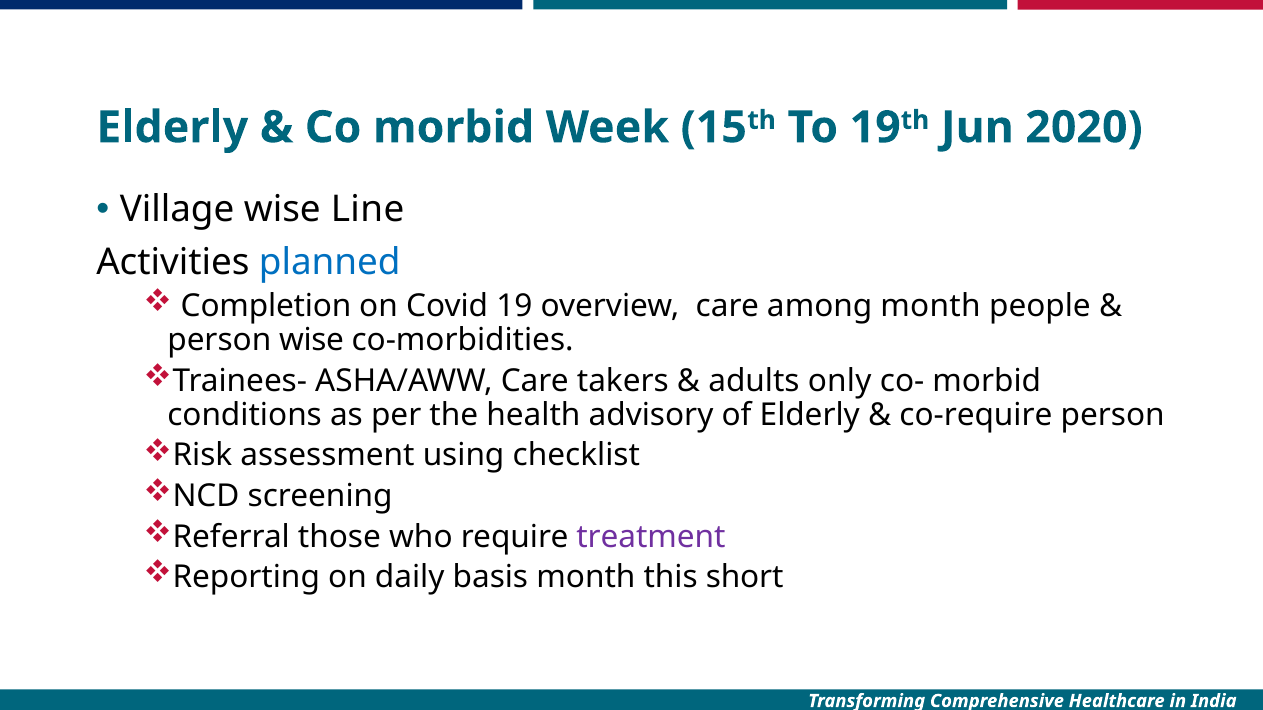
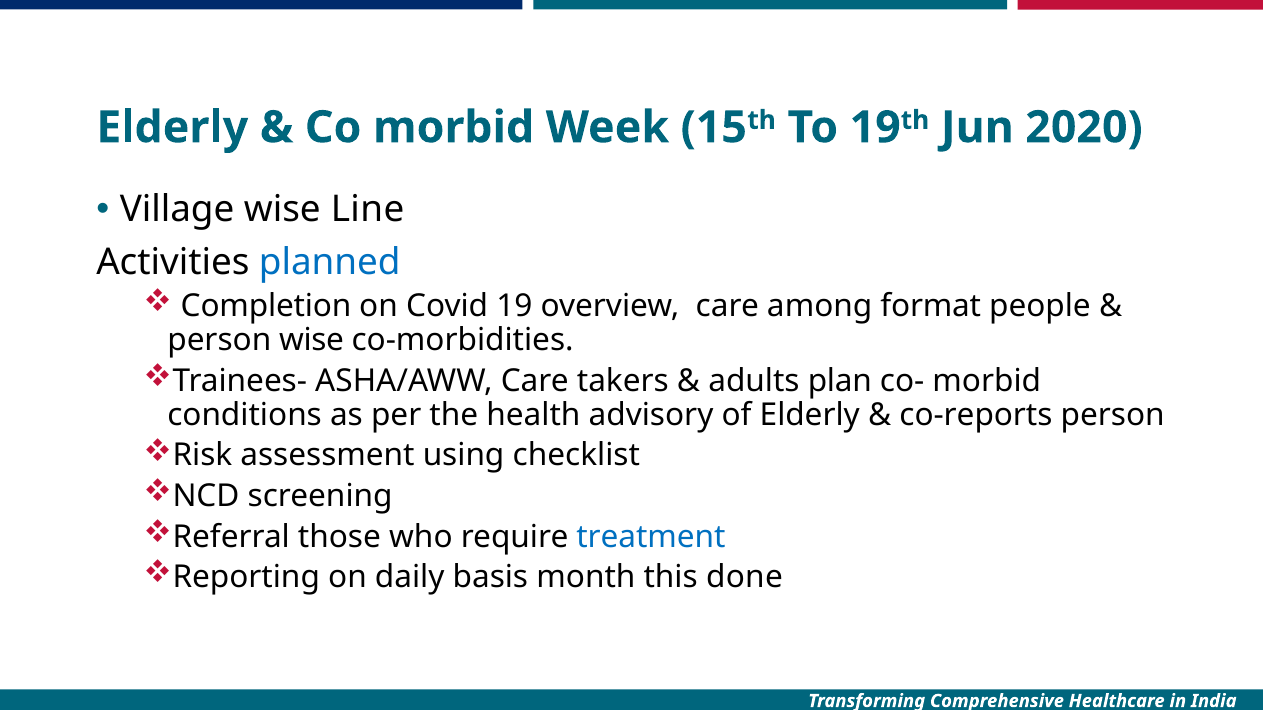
among month: month -> format (931, 306)
only: only -> plan (840, 381)
co-require: co-require -> co-reports (976, 415)
treatment colour: purple -> blue (651, 537)
short: short -> done (744, 578)
